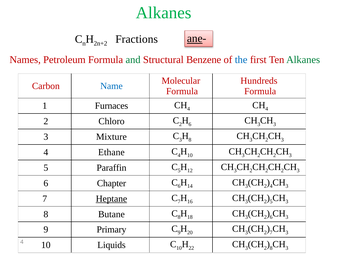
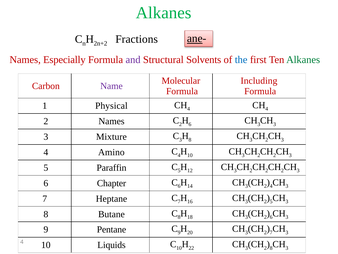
Petroleum: Petroleum -> Especially (64, 60)
and colour: green -> purple (133, 60)
Benzene: Benzene -> Solvents (204, 60)
Hundreds: Hundreds -> Including (259, 81)
Name colour: blue -> purple (111, 86)
Furnaces: Furnaces -> Physical (111, 106)
2 Chloro: Chloro -> Names (111, 121)
Ethane: Ethane -> Amino (111, 152)
Heptane underline: present -> none (111, 198)
Primary: Primary -> Pentane (112, 229)
